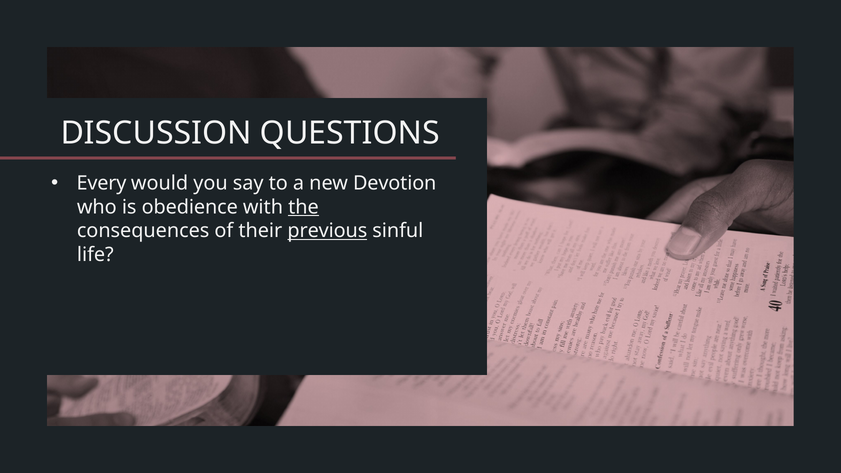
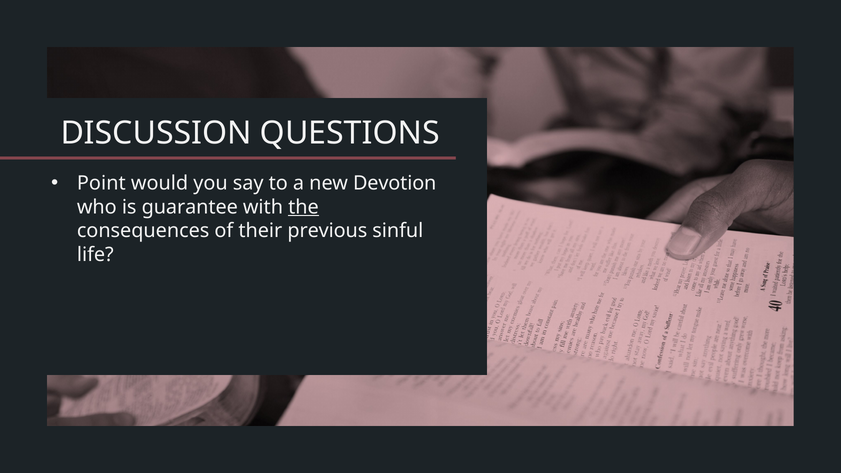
Every: Every -> Point (101, 183)
obedience: obedience -> guarantee (190, 207)
previous underline: present -> none (327, 231)
